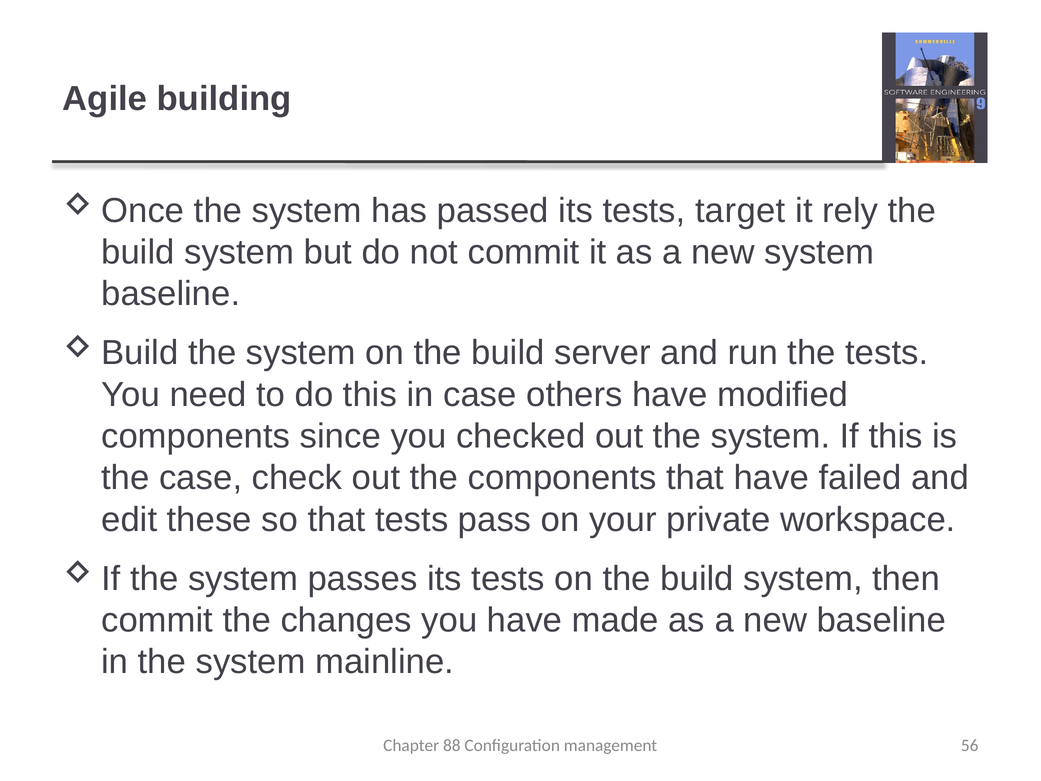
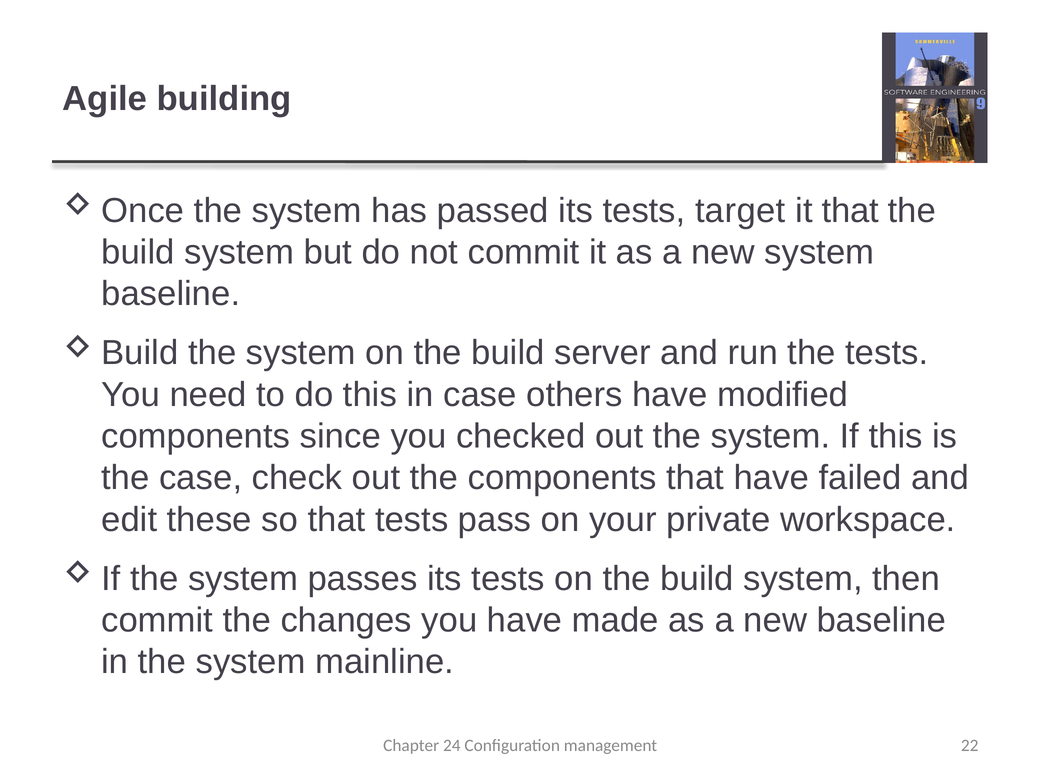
it rely: rely -> that (850, 211)
88: 88 -> 24 (452, 745)
56: 56 -> 22 (970, 745)
